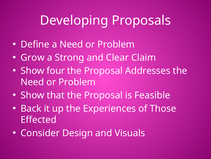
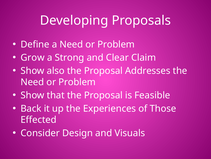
four: four -> also (56, 71)
